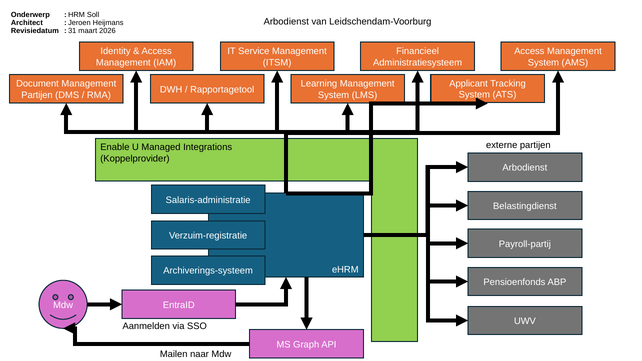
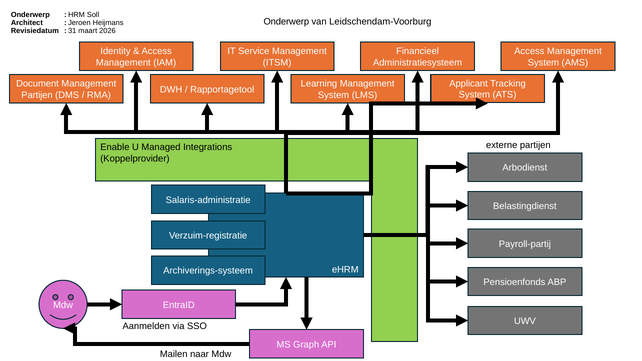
Arbodienst: Arbodienst -> Onderwerp (286, 22)
